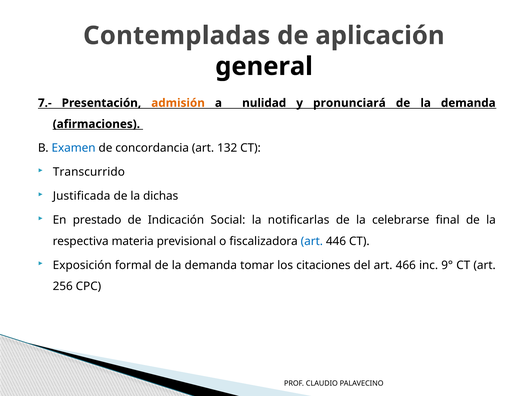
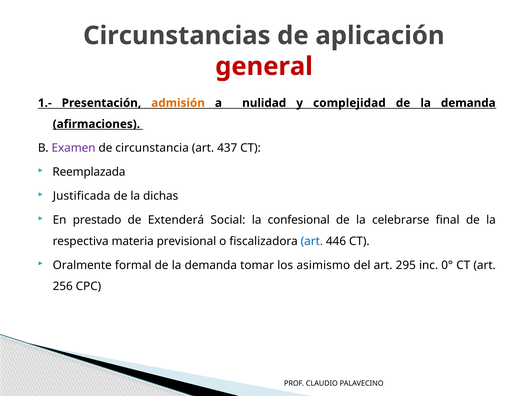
Contempladas: Contempladas -> Circunstancias (177, 36)
general colour: black -> red (264, 66)
7.-: 7.- -> 1.- (45, 103)
pronunciará: pronunciará -> complejidad (349, 103)
Examen colour: blue -> purple (74, 148)
concordancia: concordancia -> circunstancia (152, 148)
132: 132 -> 437 (227, 148)
Transcurrido: Transcurrido -> Reemplazada (89, 172)
Indicación: Indicación -> Extenderá (176, 220)
notificarlas: notificarlas -> confesional (299, 220)
Exposición: Exposición -> Oralmente (82, 265)
citaciones: citaciones -> asimismo (323, 265)
466: 466 -> 295 (406, 265)
9°: 9° -> 0° (447, 265)
